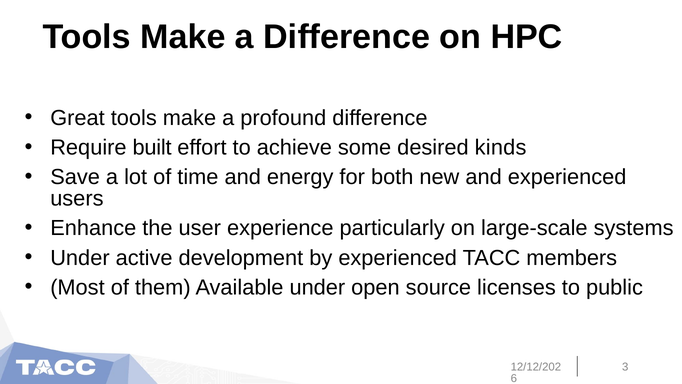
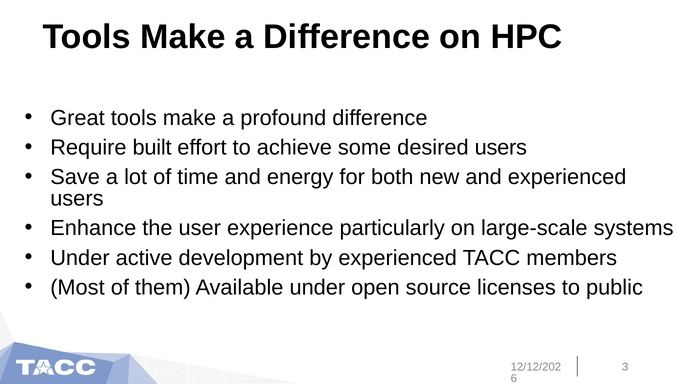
desired kinds: kinds -> users (501, 147)
